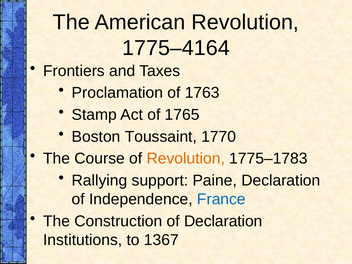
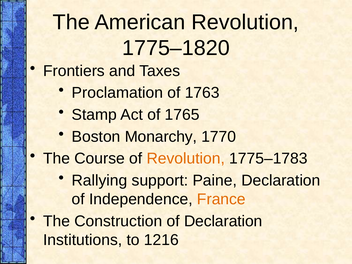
1775–4164: 1775–4164 -> 1775–1820 (176, 48)
Toussaint: Toussaint -> Monarchy (161, 137)
France colour: blue -> orange (221, 199)
1367: 1367 -> 1216 (161, 240)
